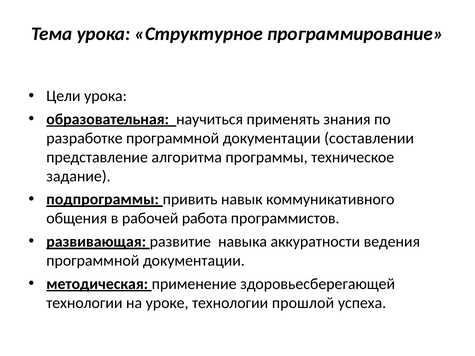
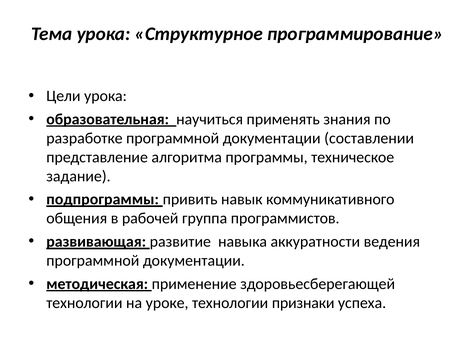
работа: работа -> группа (205, 219)
прошлой: прошлой -> признаки (303, 303)
